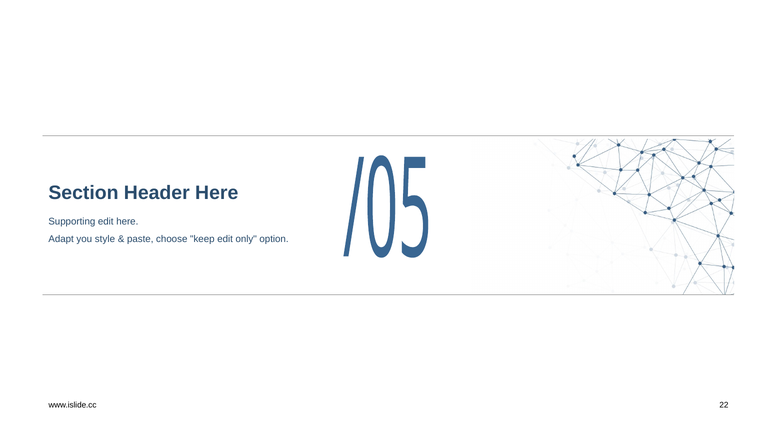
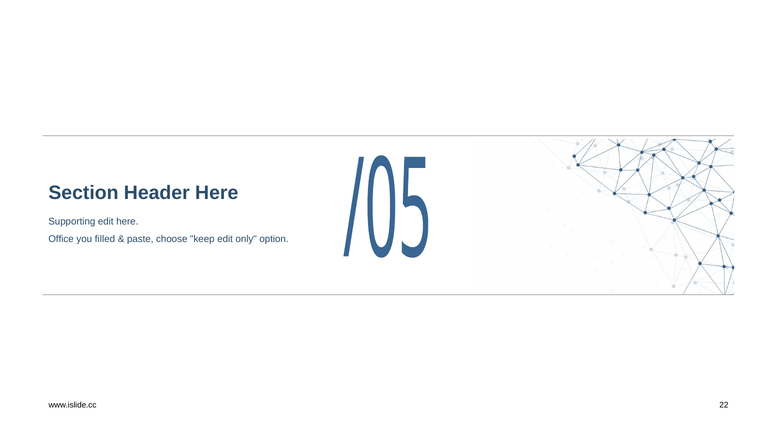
Adapt: Adapt -> Office (61, 239)
style: style -> filled (105, 239)
